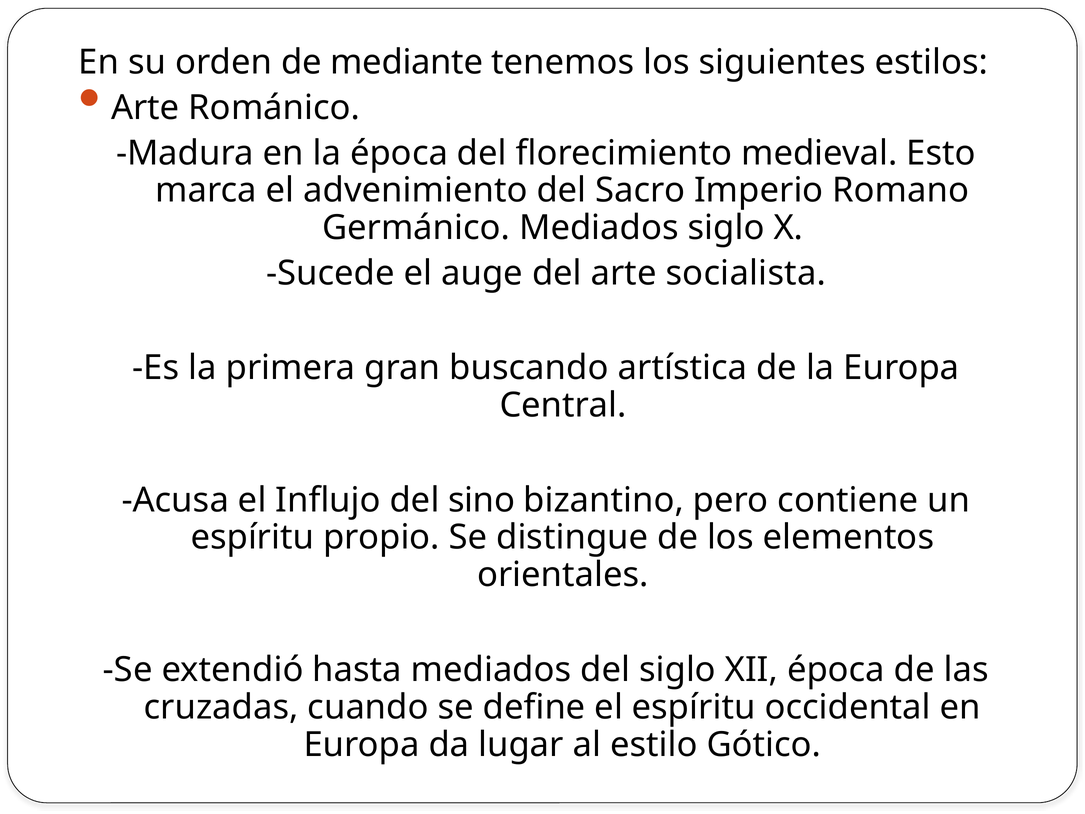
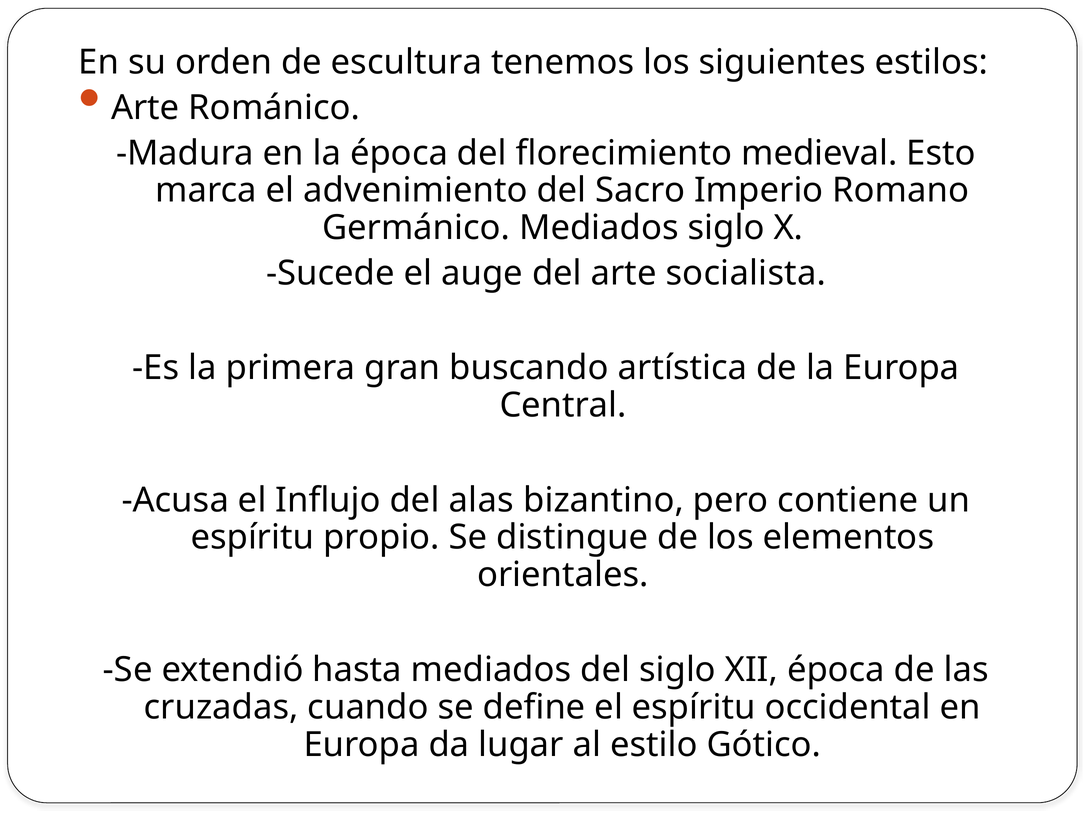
mediante: mediante -> escultura (407, 62)
sino: sino -> alas (481, 500)
